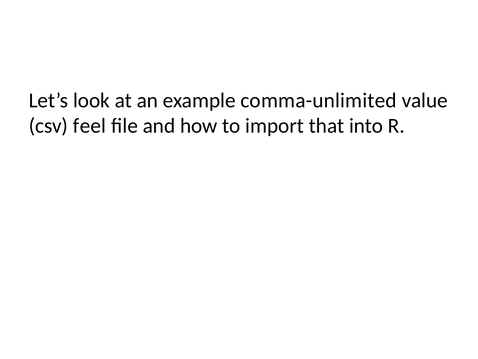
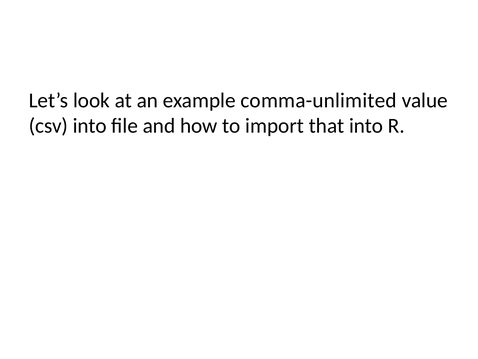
csv feel: feel -> into (90, 126)
